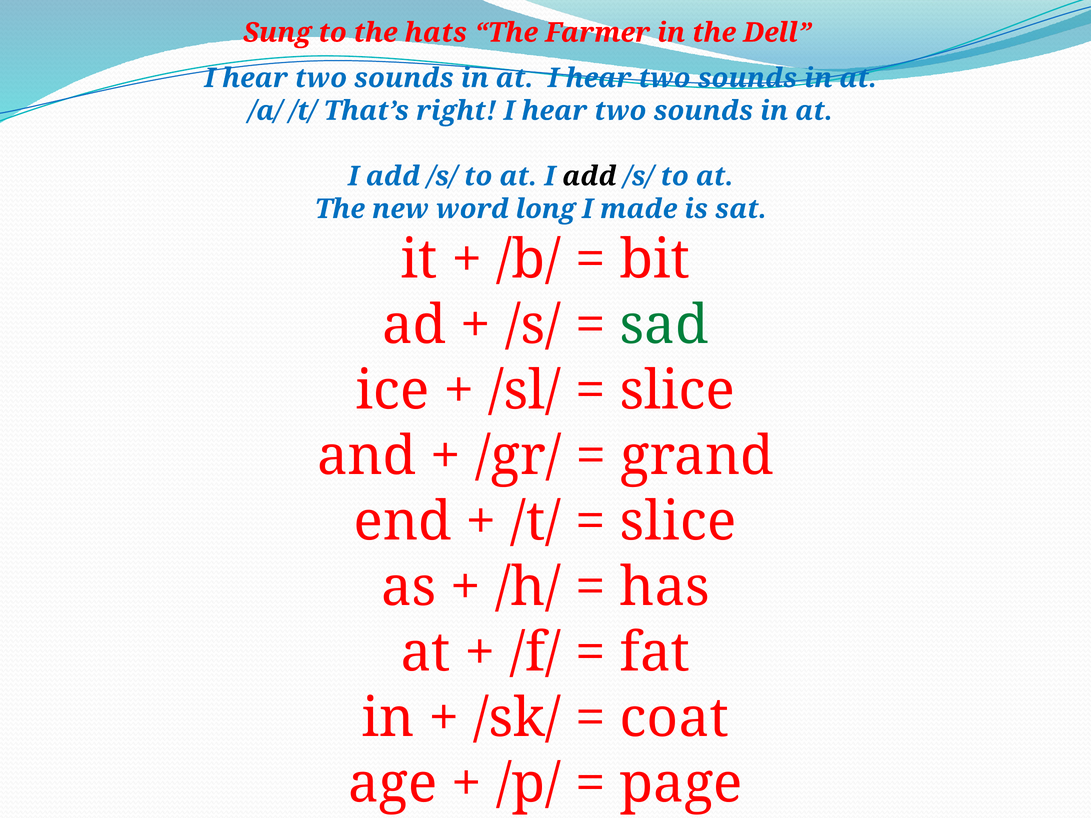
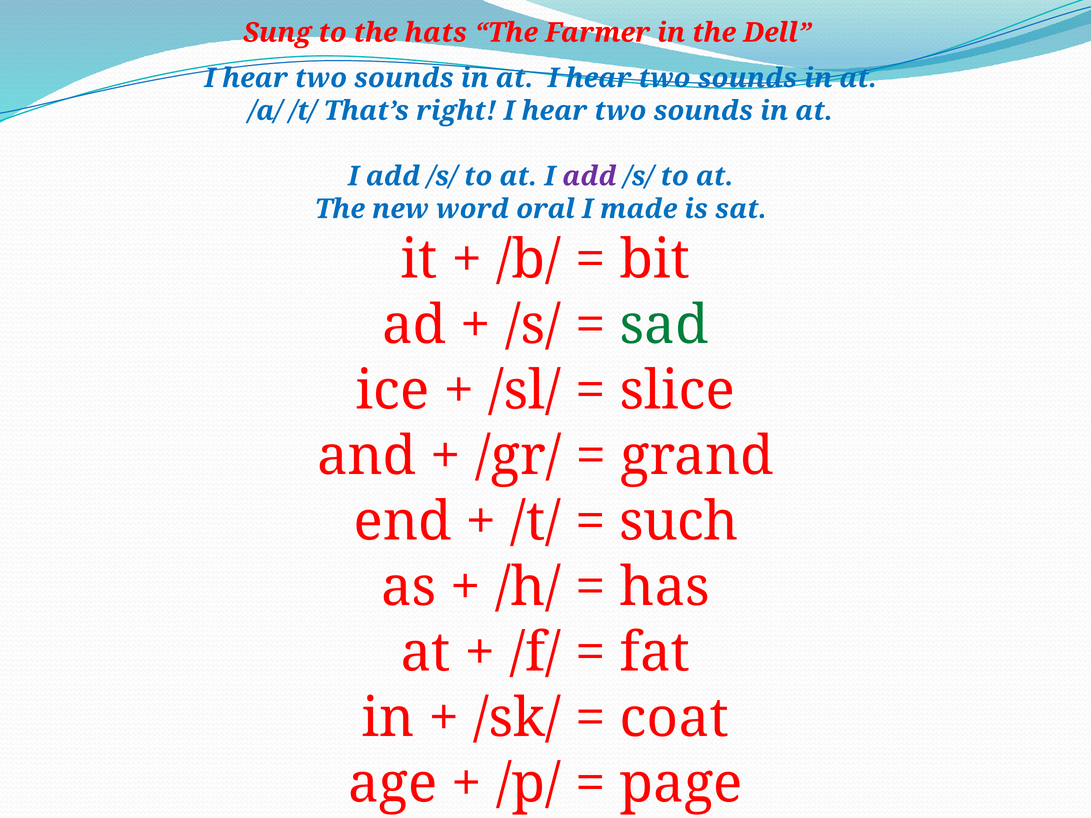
add colour: black -> purple (590, 176)
long: long -> oral (546, 209)
slice: slice -> such (679, 522)
